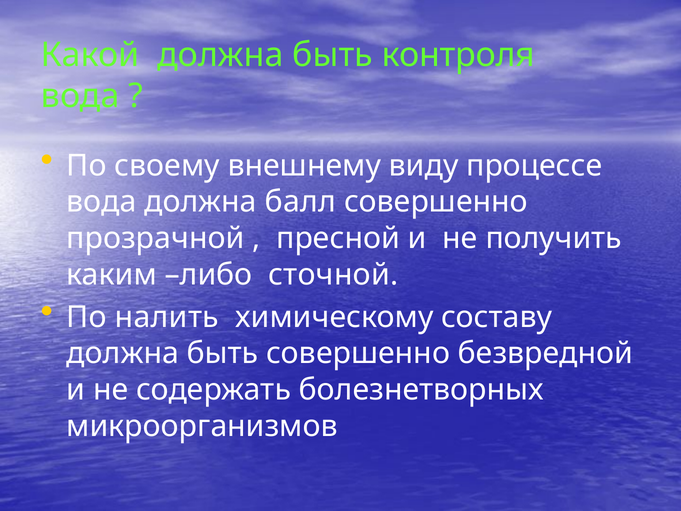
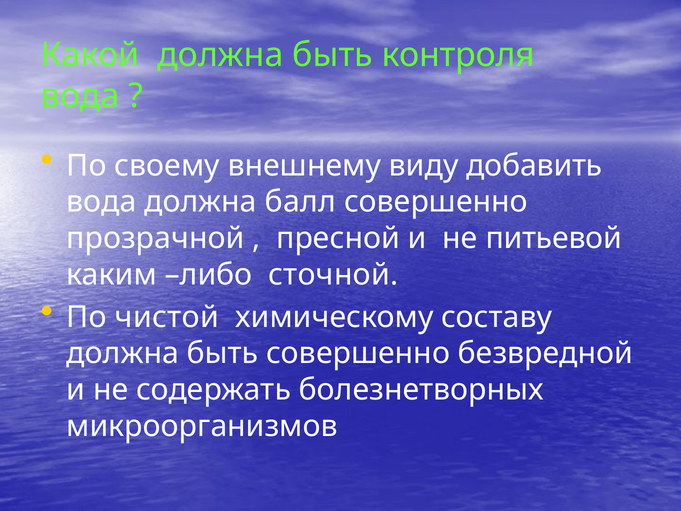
процессе: процессе -> добавить (534, 166)
получить: получить -> питьевой (554, 238)
налить: налить -> чистой (167, 317)
